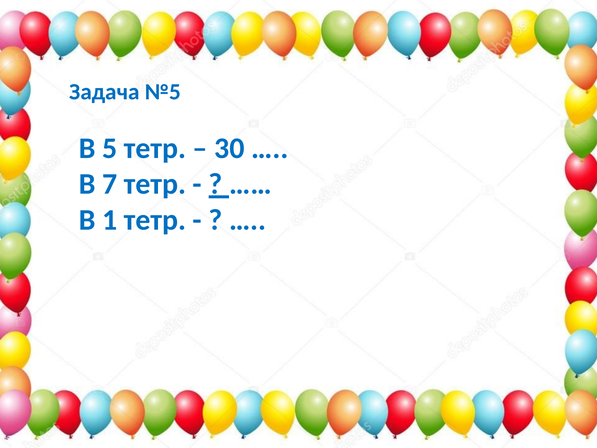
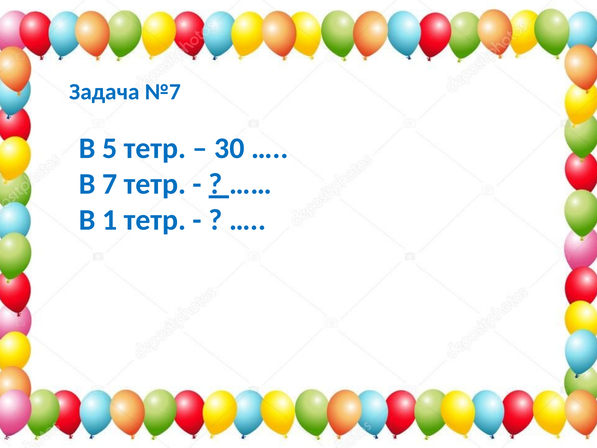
№5: №5 -> №7 (163, 92)
